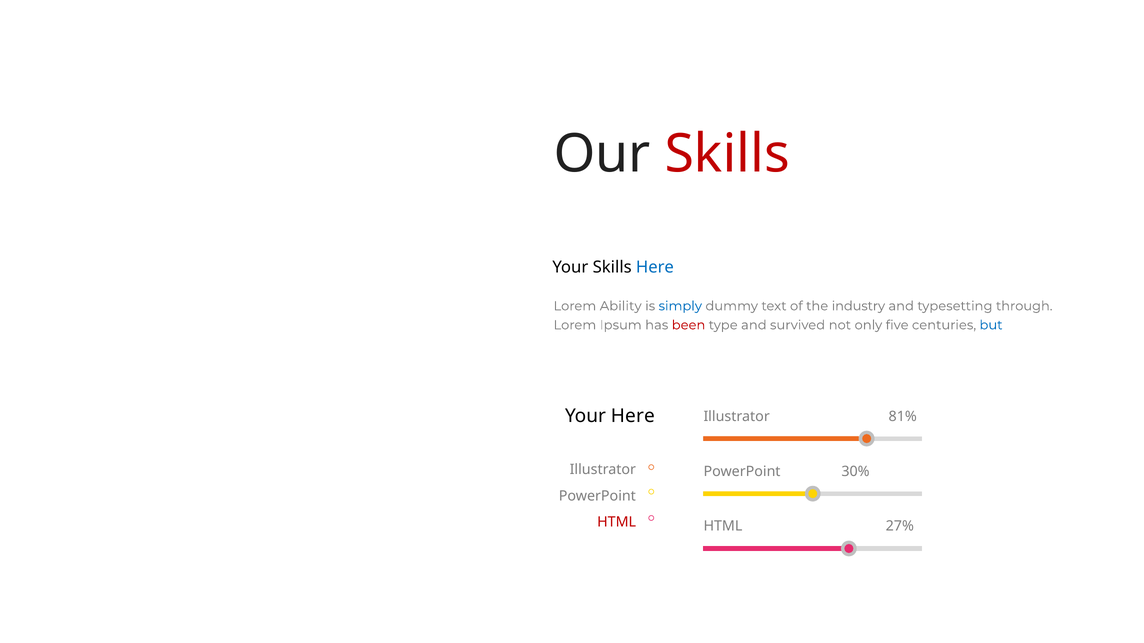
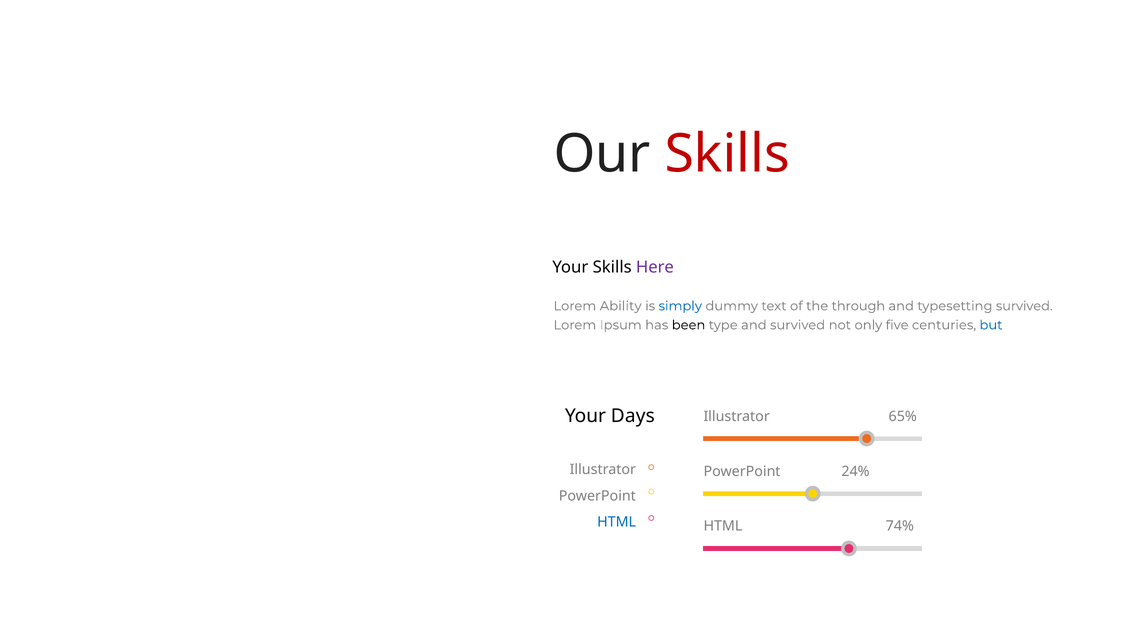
Here colour: blue -> purple (655, 268)
industry: industry -> through (858, 306)
typesetting through: through -> survived (1024, 306)
been colour: red -> black (689, 325)
Your Here: Here -> Days (633, 416)
81%: 81% -> 65% (903, 417)
30%: 30% -> 24% (856, 472)
HTML colour: red -> blue (617, 523)
27%: 27% -> 74% (900, 527)
